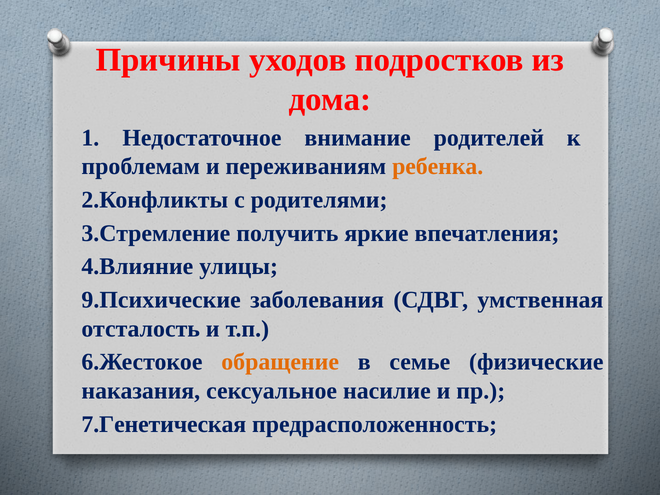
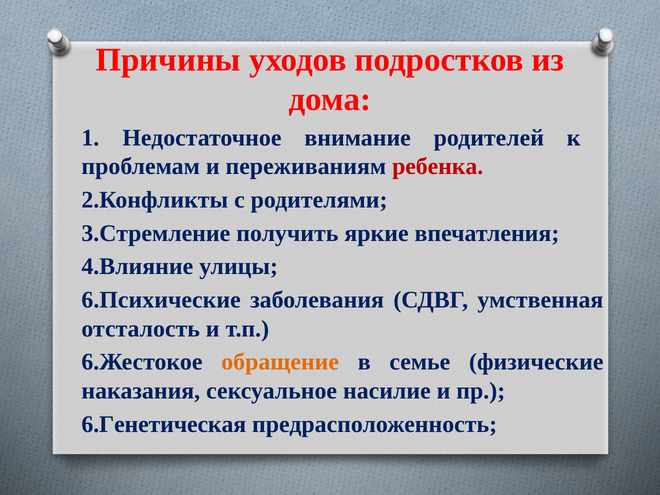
ребенка colour: orange -> red (438, 166)
9.Психические: 9.Психические -> 6.Психические (161, 300)
7.Генетическая: 7.Генетическая -> 6.Генетическая (164, 424)
